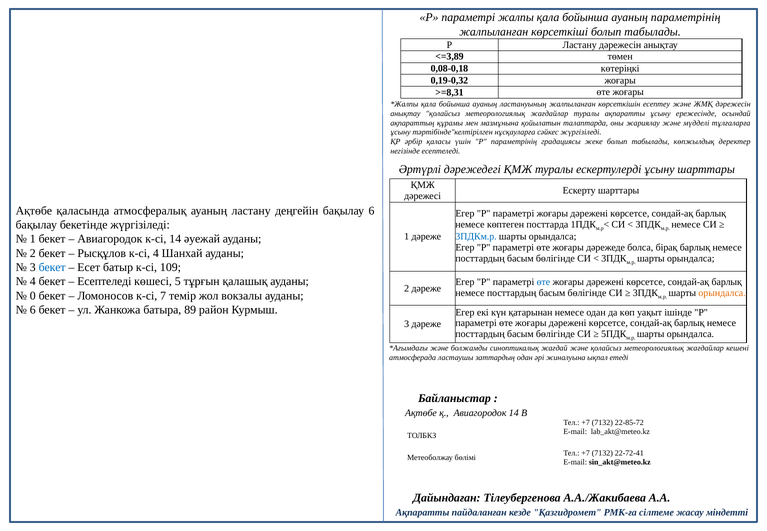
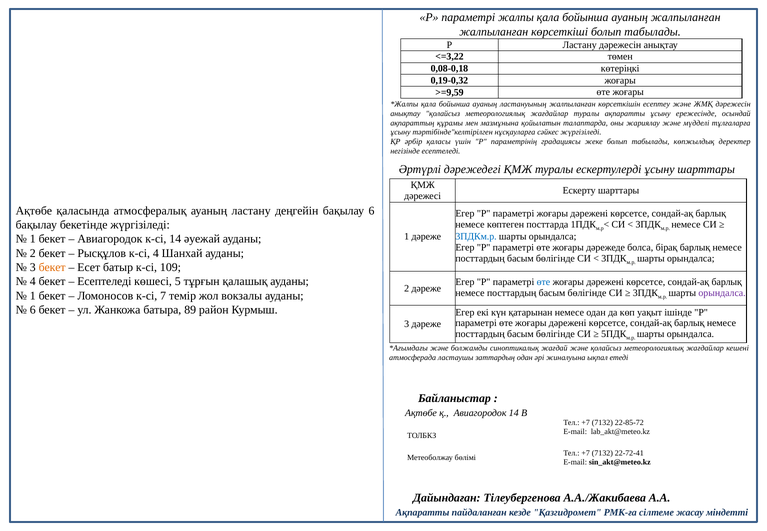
ауаның параметрінің: параметрінің -> жалпыланған (686, 17)
<=3,89: <=3,89 -> <=3,22 (449, 57)
>=8,31: >=8,31 -> >=9,59 (449, 93)
бекет colour: blue -> orange (52, 267)
орындалса colour: orange -> purple (722, 293)
0: 0 -> 1 (33, 296)
